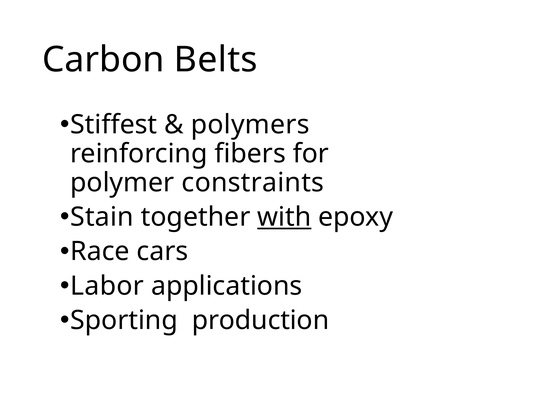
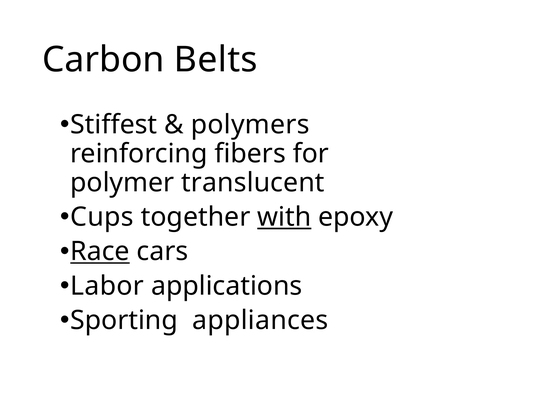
constraints: constraints -> translucent (253, 182)
Stain: Stain -> Cups (102, 217)
Race underline: none -> present (100, 251)
production: production -> appliances (260, 320)
